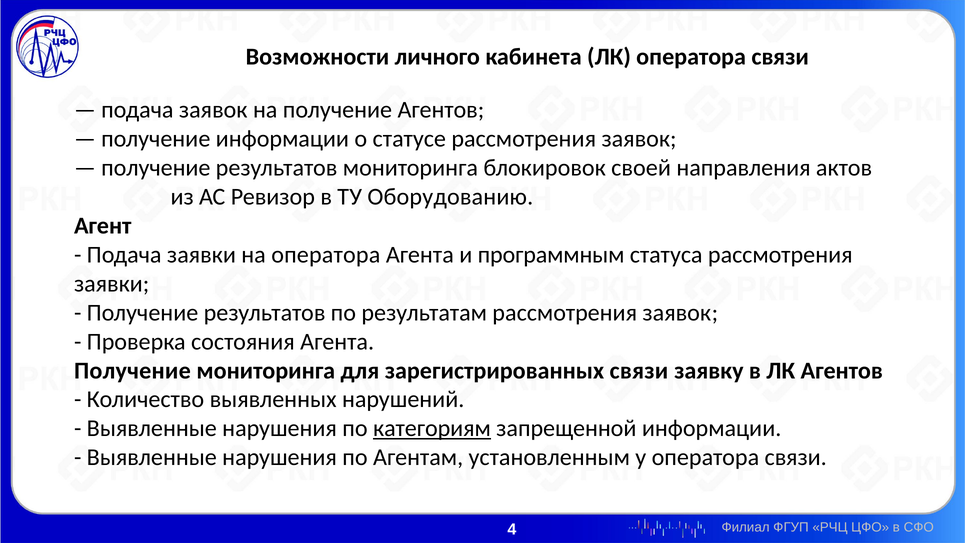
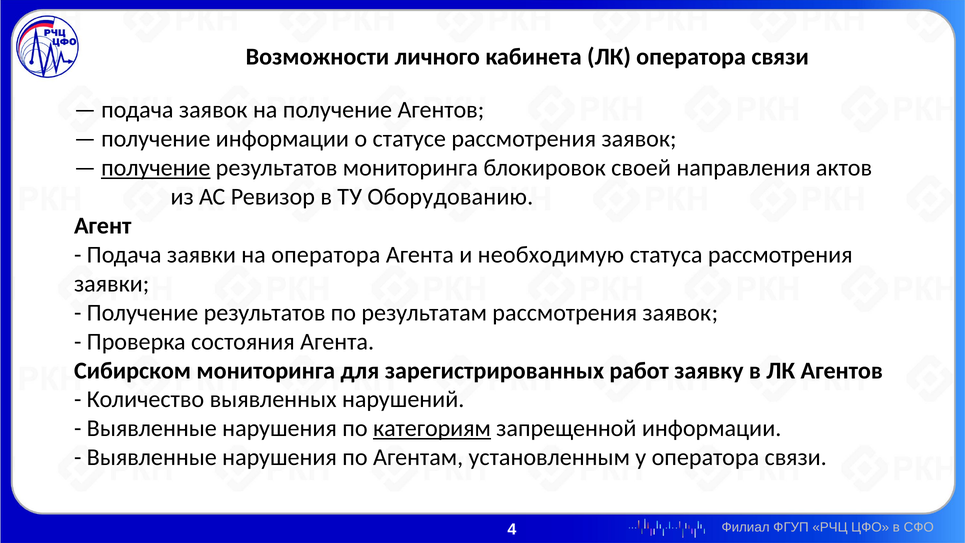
получение underline: none -> present (156, 168)
программным: программным -> необходимую (551, 255)
Получение: Получение -> Сибирском (133, 370)
зарегистрированных связи: связи -> работ (639, 370)
